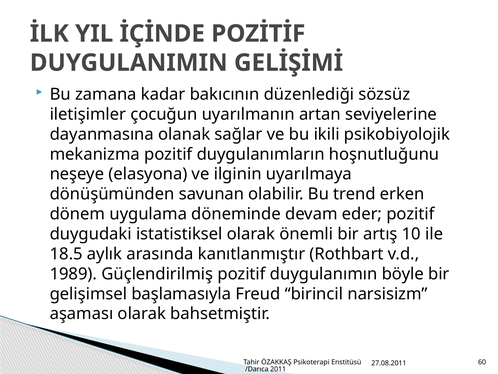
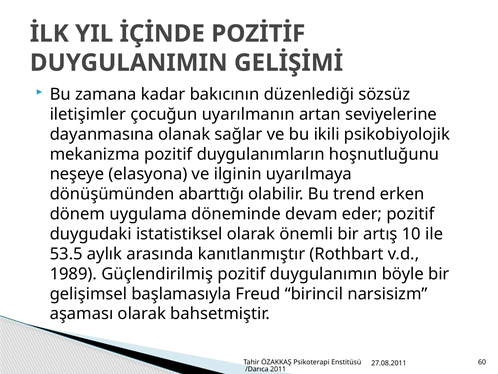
savunan: savunan -> abarttığı (211, 194)
18.5: 18.5 -> 53.5 (66, 254)
